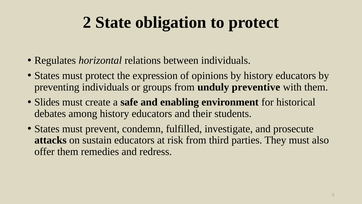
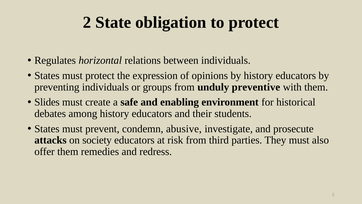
fulfilled: fulfilled -> abusive (184, 129)
sustain: sustain -> society (97, 140)
